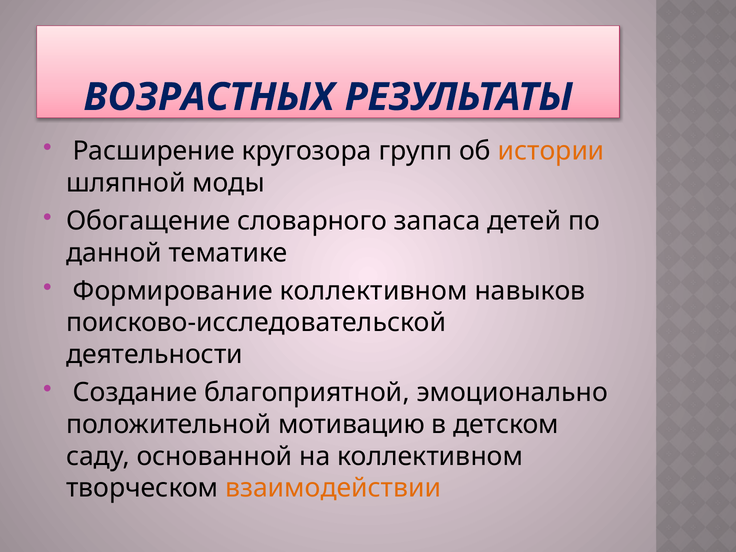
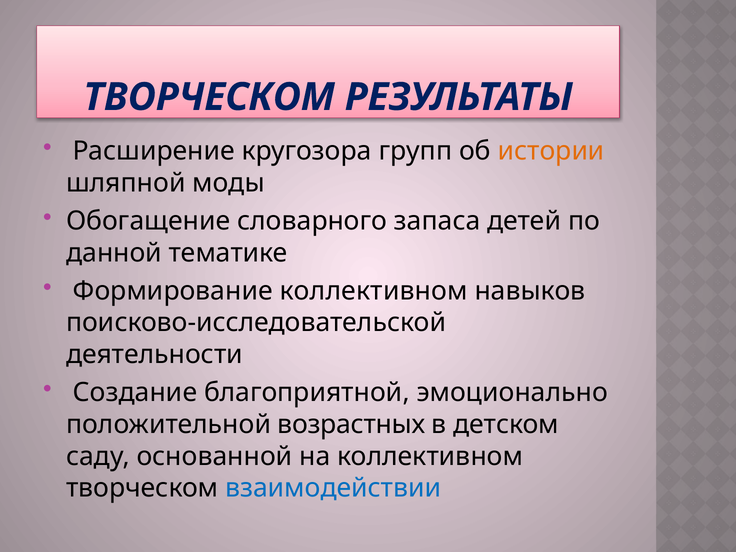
ВОЗРАСТНЫХ: ВОЗРАСТНЫХ -> ТВОРЧЕСКОМ (209, 97)
мотивацию: мотивацию -> возрастных (351, 424)
взаимодействии colour: orange -> blue (333, 488)
